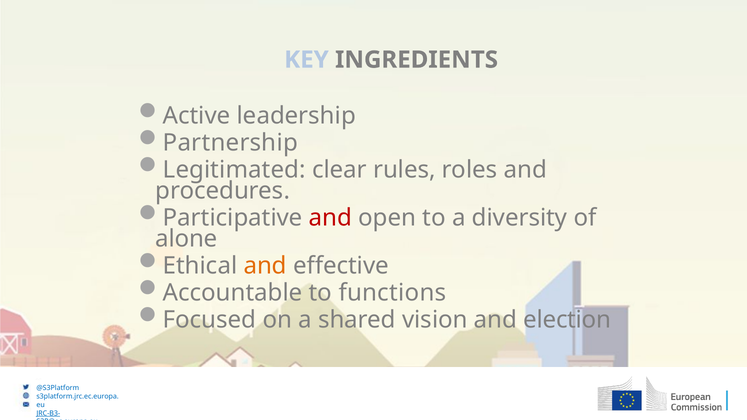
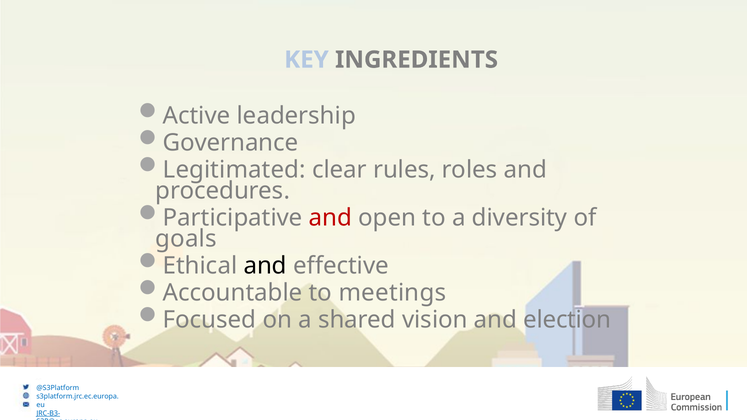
Partnership: Partnership -> Governance (231, 143)
alone: alone -> goals (186, 239)
and colour: orange -> black (265, 266)
functions: functions -> meetings (392, 293)
